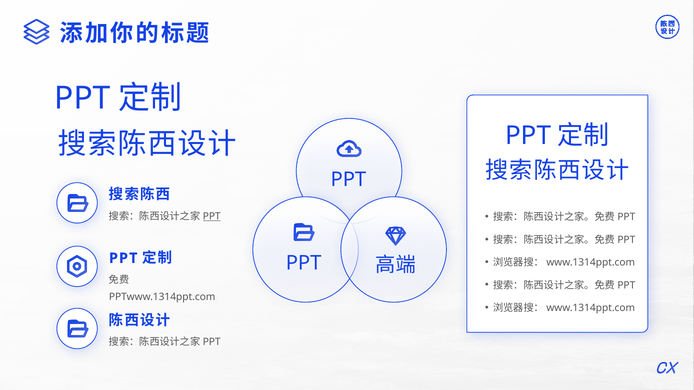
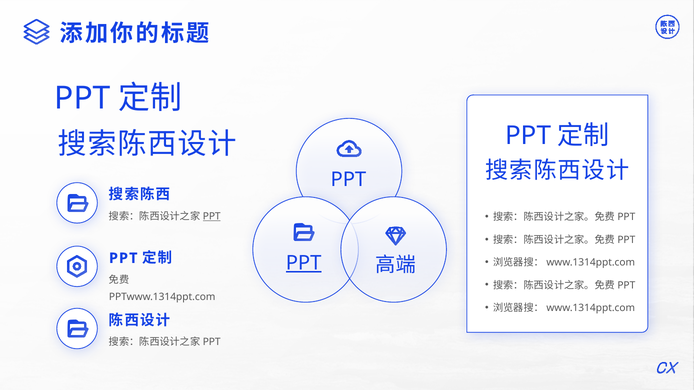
PPT underline: none -> present (304, 263)
